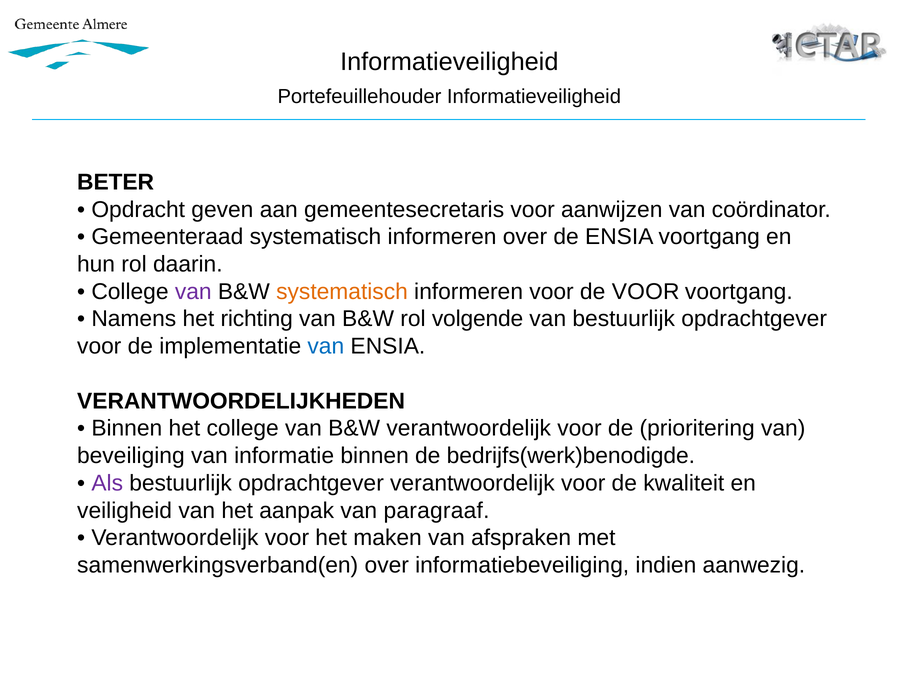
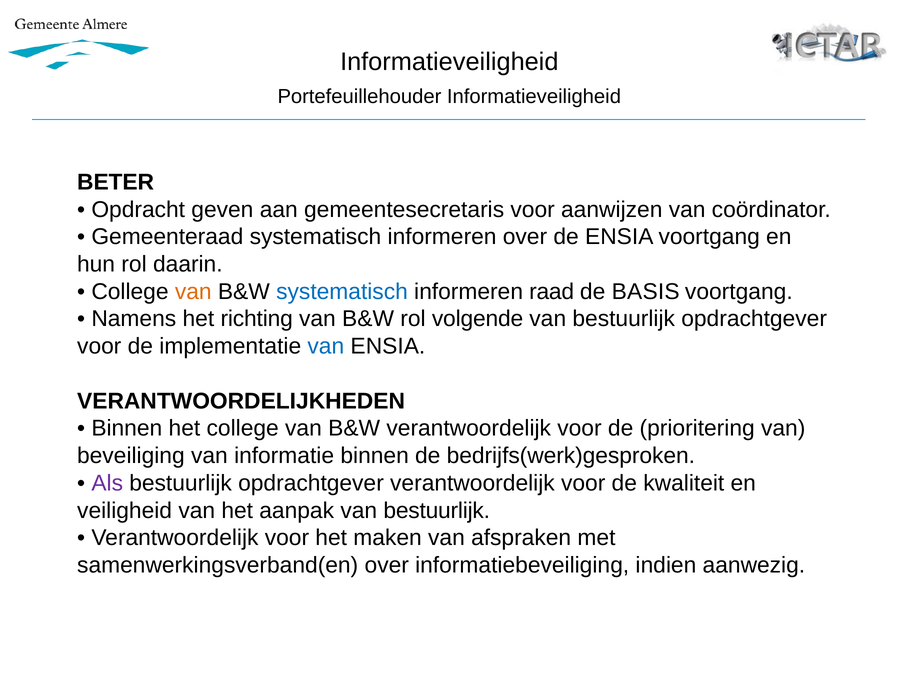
van colour: purple -> orange (193, 292)
systematisch colour: orange -> blue (342, 292)
informeren voor: voor -> raad (552, 292)
de VOOR: VOOR -> BASIS (646, 292)
bedrijfs(werk)benodigde: bedrijfs(werk)benodigde -> bedrijfs(werk)gesproken (571, 456)
paragraaf: paragraaf -> bestuurlijk (437, 510)
